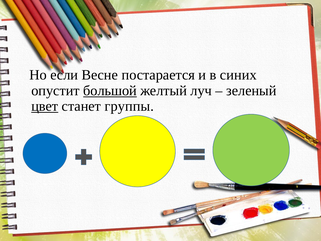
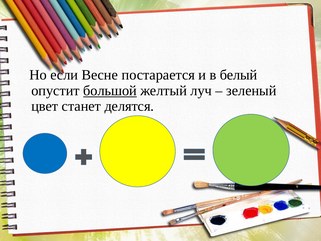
синих: синих -> белый (238, 75)
цвет underline: present -> none (45, 106)
группы: группы -> делятся (129, 106)
